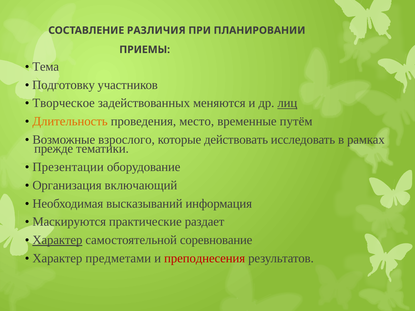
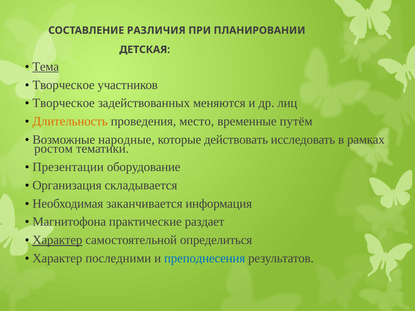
ПРИЕМЫ: ПРИЕМЫ -> ДЕТСКАЯ (145, 50)
Тема underline: none -> present (46, 67)
Подготовку: Подготовку -> Творческое (63, 85)
лиц underline: present -> none (287, 103)
взрослого: взрослого -> народные (126, 140)
прежде: прежде -> ростом (54, 149)
включающий: включающий -> складывается (141, 185)
высказываний: высказываний -> заканчивается (144, 204)
Маскируются: Маскируются -> Магнитофона (69, 222)
соревнование: соревнование -> определиться (216, 240)
предметами: предметами -> последними (118, 258)
преподнесения colour: red -> blue (205, 258)
